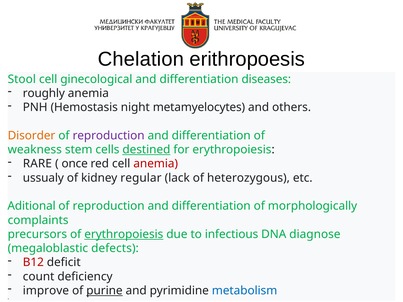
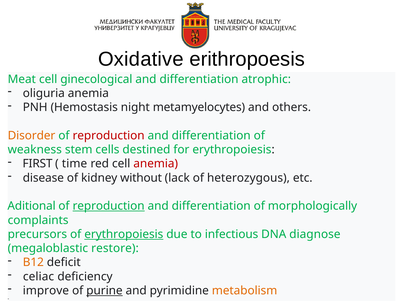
Chelation: Chelation -> Oxidative (141, 59)
Stool: Stool -> Meat (22, 79)
diseases: diseases -> atrophic (266, 79)
roughly: roughly -> oliguria (44, 93)
reproduction colour: purple -> red (109, 136)
destined underline: present -> none (146, 150)
RARE: RARE -> FIRST (38, 164)
once: once -> time (75, 164)
ussualy: ussualy -> disease (43, 178)
regular: regular -> without (141, 178)
reproduction underline: none -> present (109, 206)
defects: defects -> restore (115, 249)
B12 colour: red -> orange (33, 263)
count: count -> celiac (39, 277)
metabolism colour: blue -> orange (245, 291)
